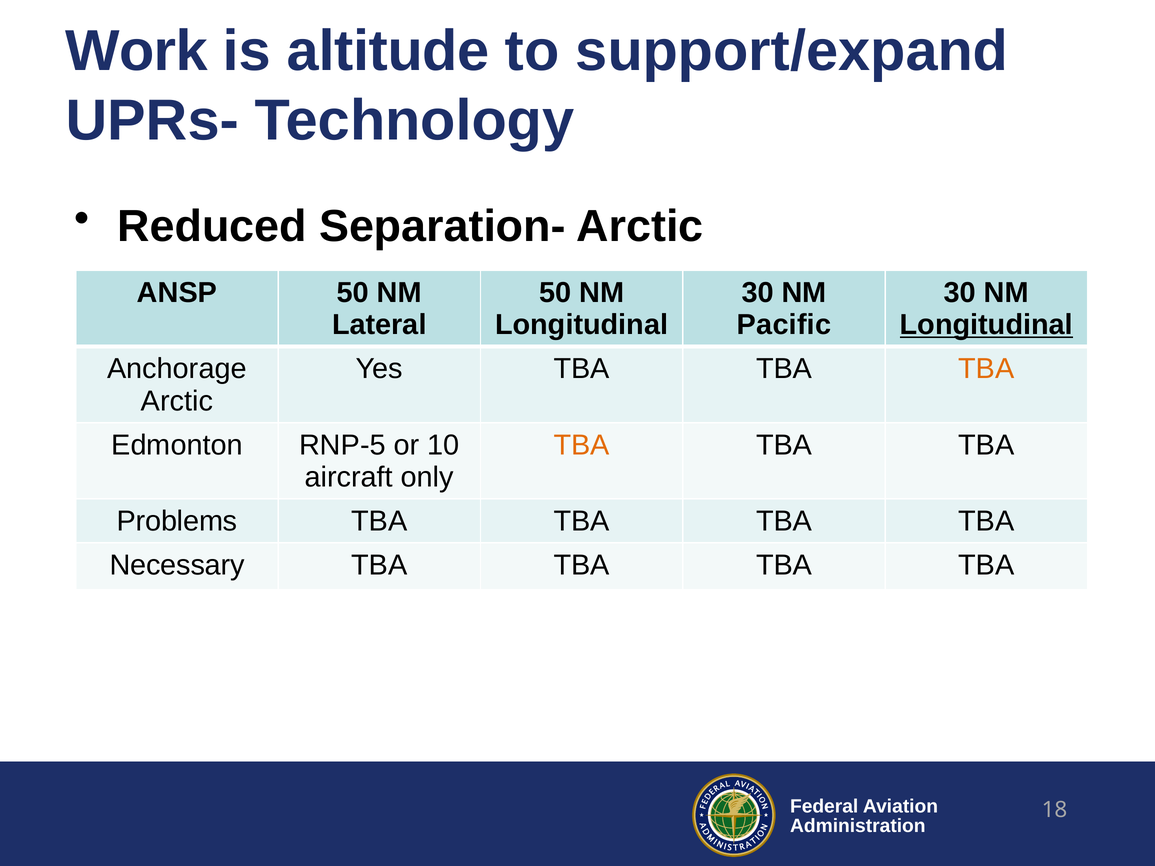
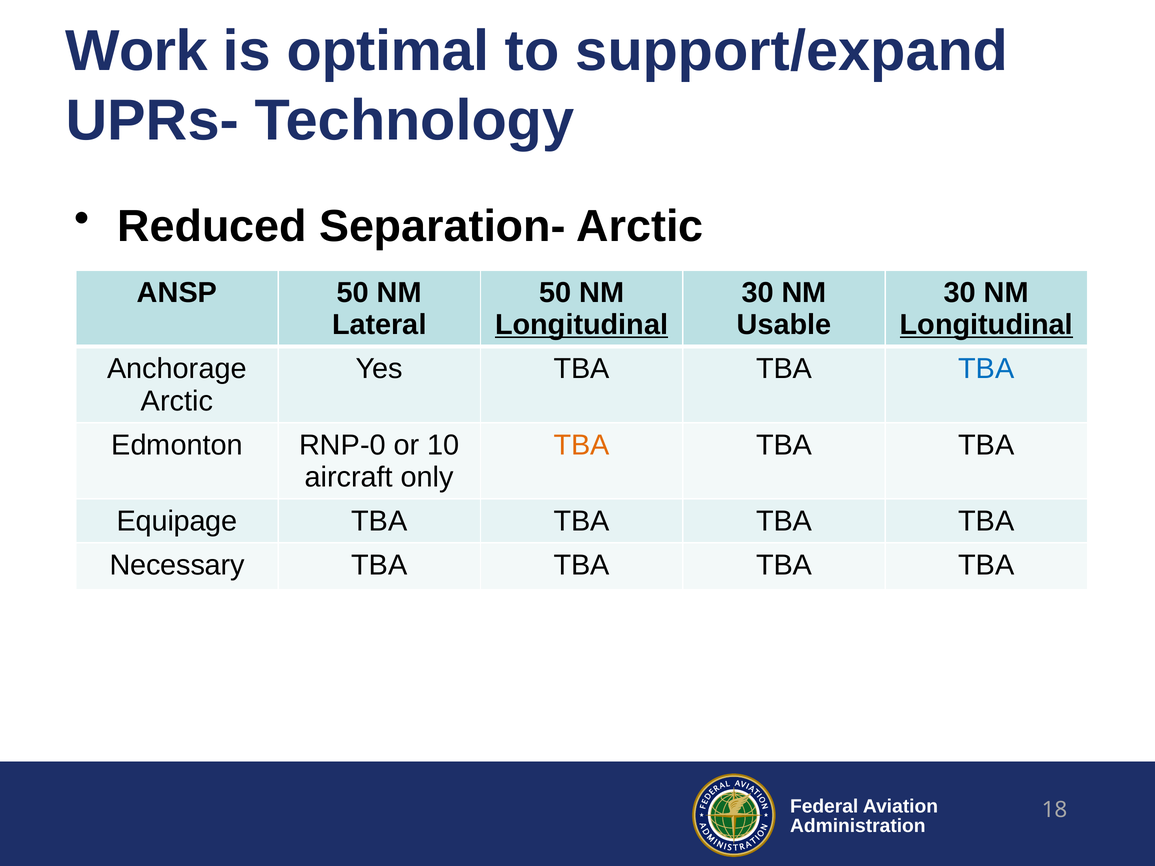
altitude: altitude -> optimal (388, 51)
Longitudinal underline: none -> present (582, 325)
Pacific: Pacific -> Usable (784, 325)
TBA colour: orange -> blue (986, 369)
RNP-5: RNP-5 -> RNP-0 (342, 445)
Problems: Problems -> Equipage (177, 521)
